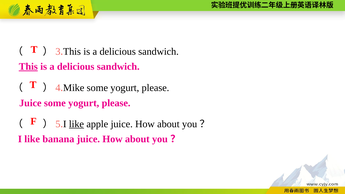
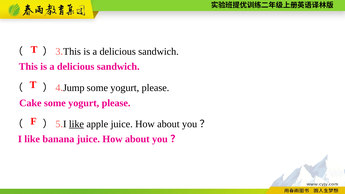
This underline: present -> none (28, 67)
Mike: Mike -> Jump (74, 88)
Juice: Juice -> Cake (30, 103)
